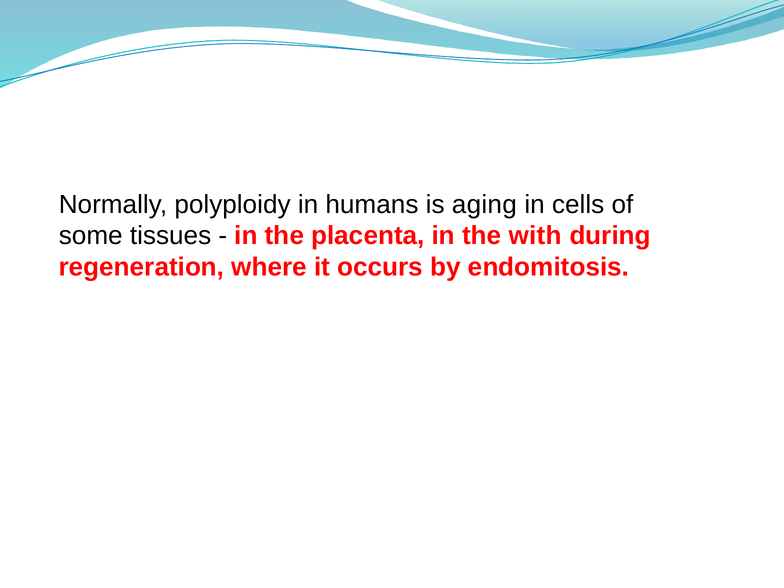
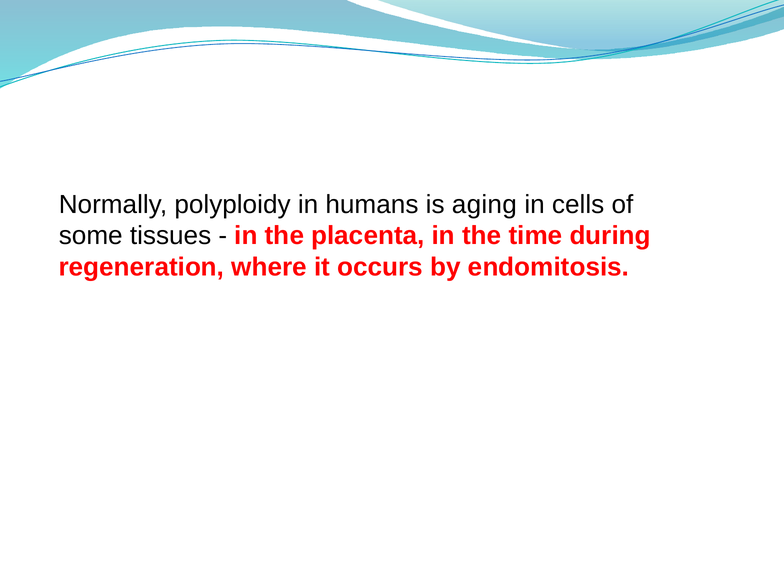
with: with -> time (535, 236)
